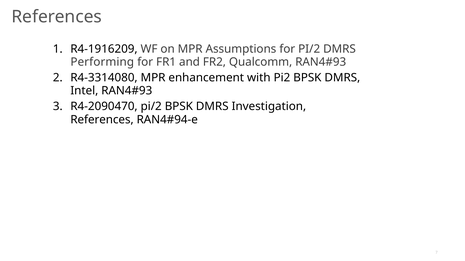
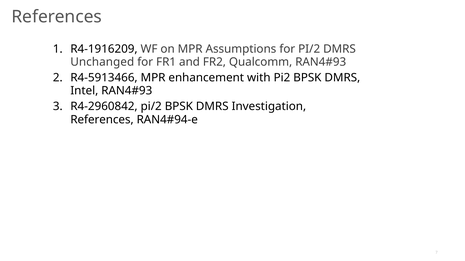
Performing: Performing -> Unchanged (102, 62)
R4-3314080: R4-3314080 -> R4-5913466 (104, 78)
R4-2090470: R4-2090470 -> R4-2960842 (104, 107)
